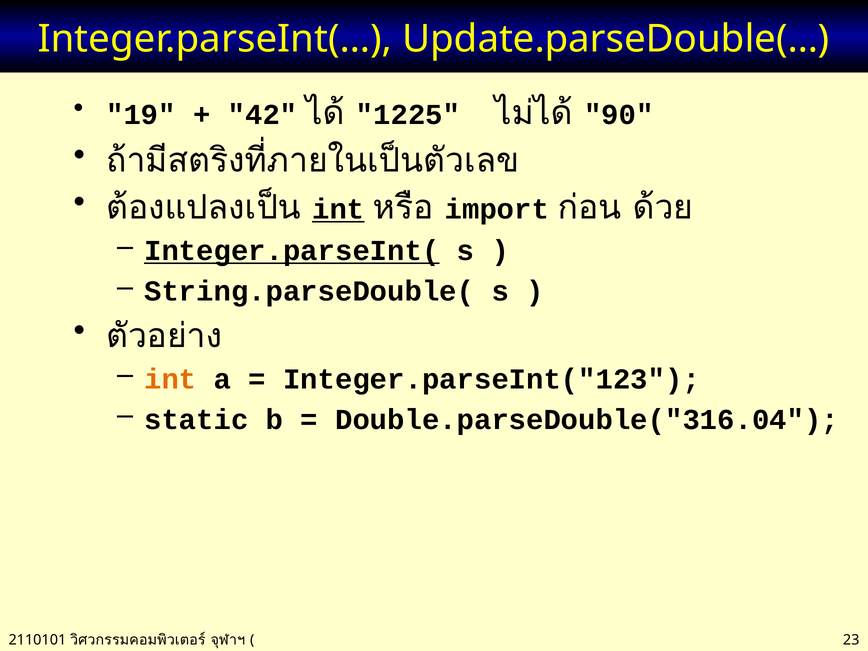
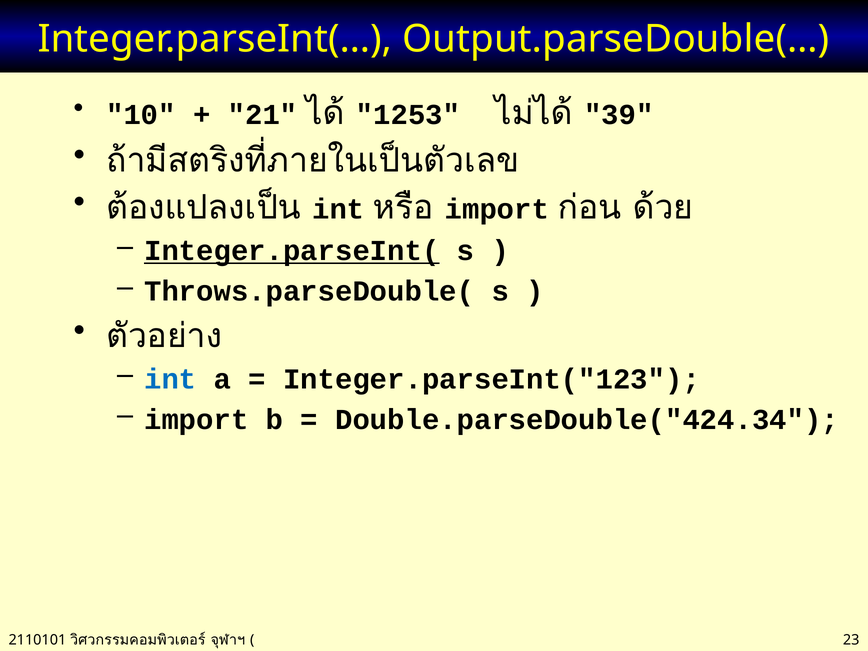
Update.parseDouble(…: Update.parseDouble(… -> Output.parseDouble(… (616, 39)
19: 19 -> 10 (141, 115)
42: 42 -> 21 (263, 115)
1225: 1225 -> 1253 (408, 115)
90: 90 -> 39 (619, 115)
int underline: present -> none (338, 209)
String.parseDouble(: String.parseDouble( -> Throws.parseDouble( (309, 291)
int colour: orange -> blue (170, 379)
static: static -> import (196, 420)
Double.parseDouble("316.04: Double.parseDouble("316.04 -> Double.parseDouble("424.34 (587, 420)
